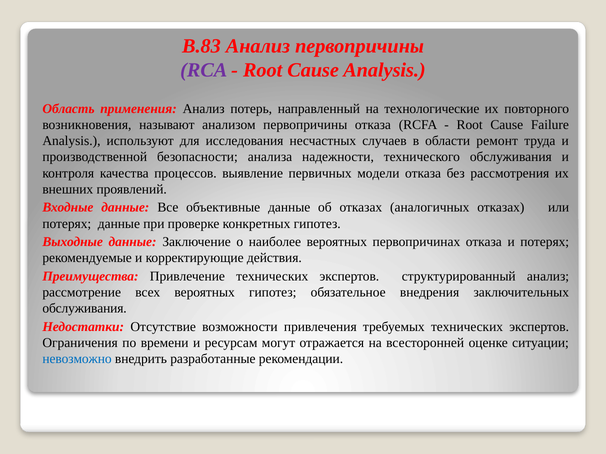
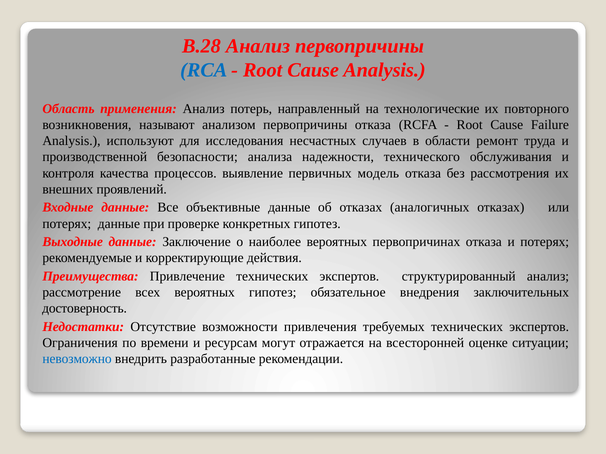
В.83: В.83 -> В.28 (201, 46)
RCA colour: purple -> blue (204, 70)
модели: модели -> модель (378, 173)
обслуживания: обслуживания -> достоверность (85, 309)
